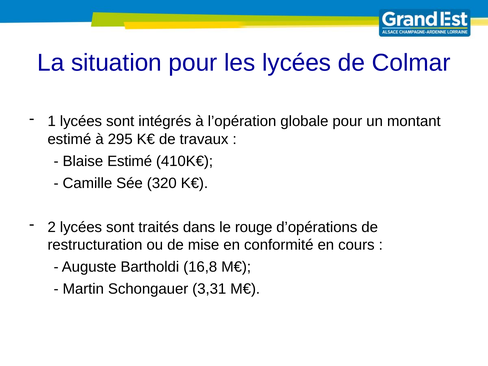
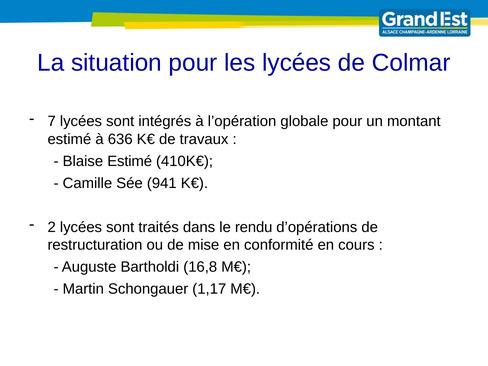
1: 1 -> 7 (52, 121)
295: 295 -> 636 (120, 139)
320: 320 -> 941 (162, 183)
rouge: rouge -> rendu (254, 227)
3,31: 3,31 -> 1,17 (209, 289)
